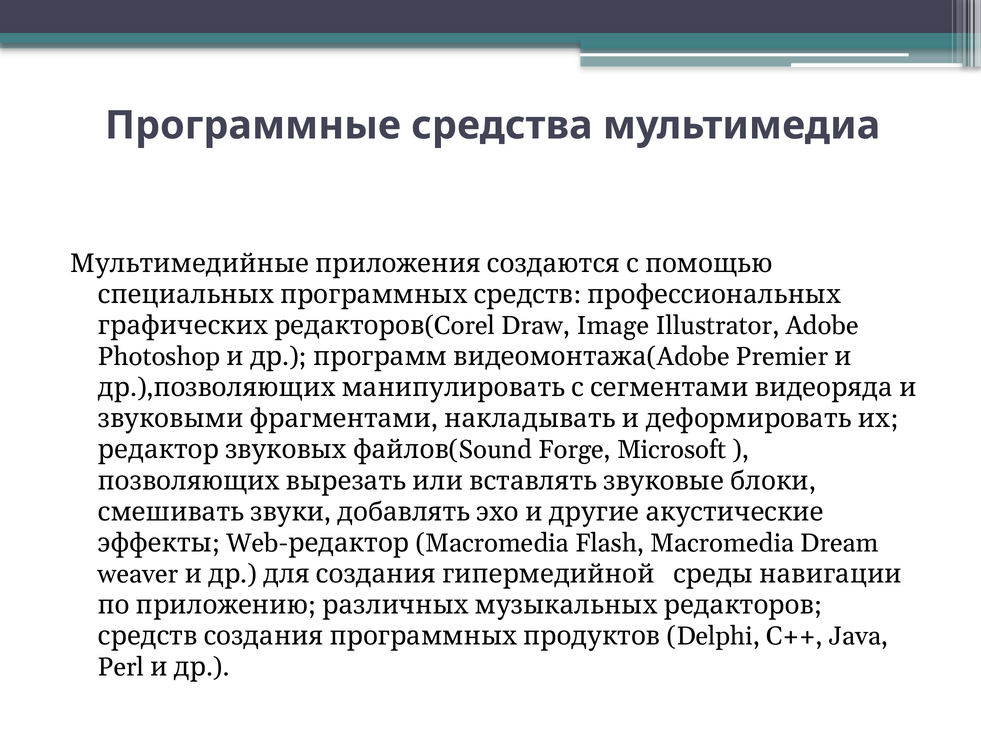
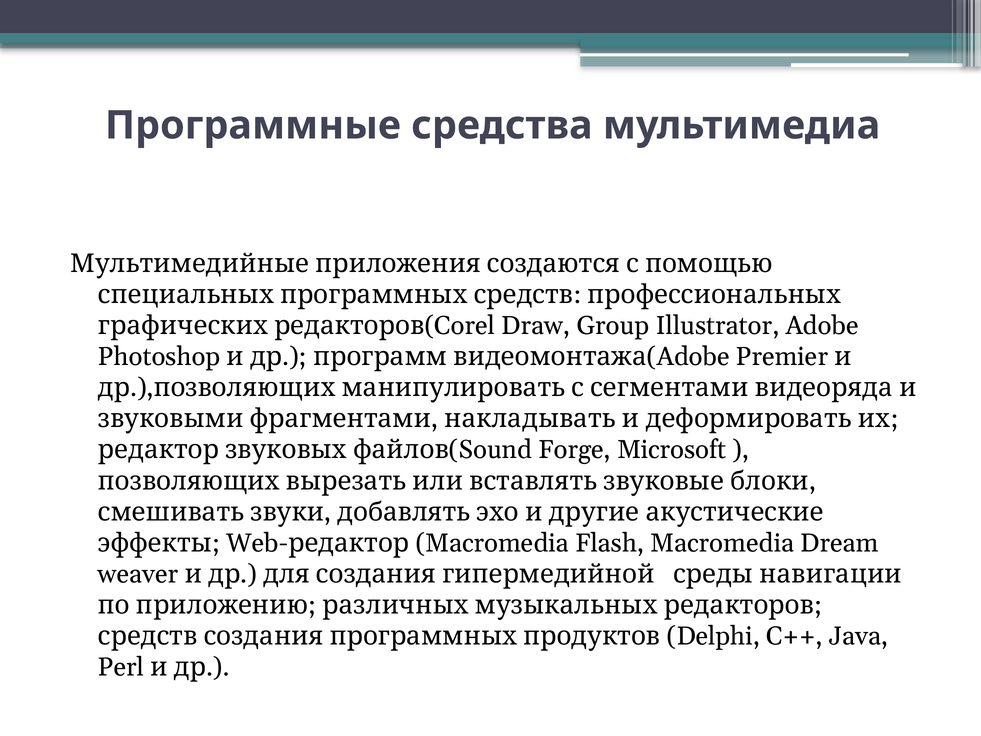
Image: Image -> Group (613, 326)
